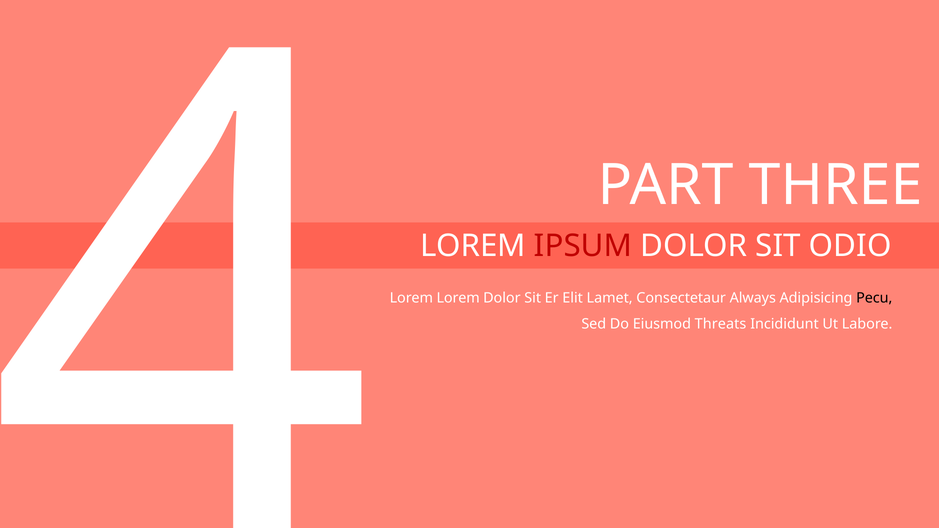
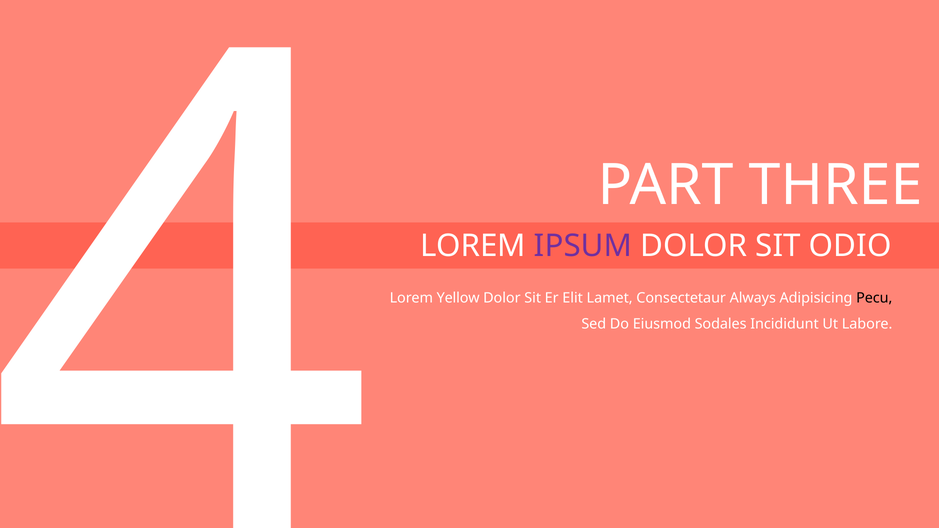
IPSUM colour: red -> purple (583, 246)
Lorem Lorem: Lorem -> Yellow (458, 298)
Threats: Threats -> Sodales (721, 324)
